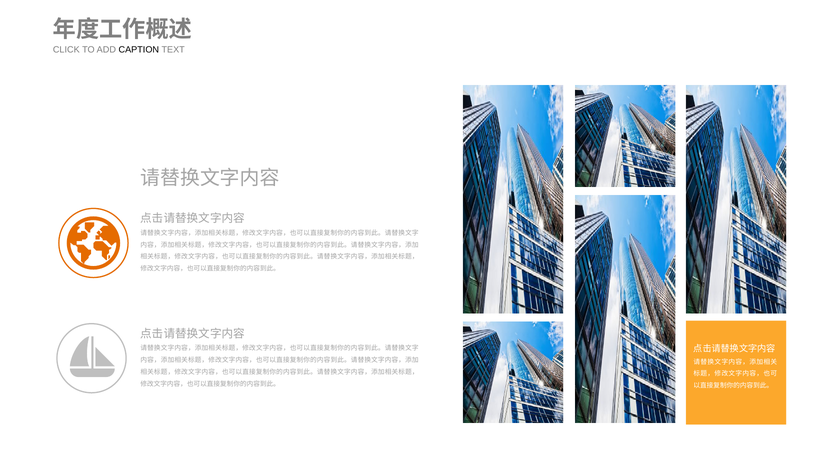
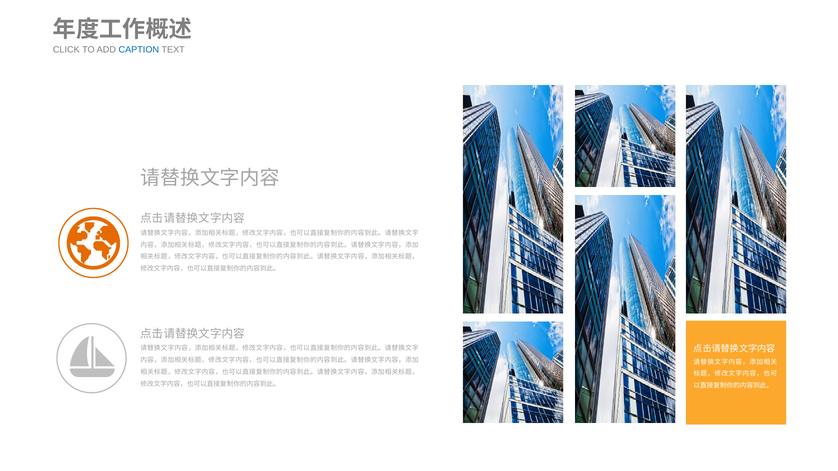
CAPTION colour: black -> blue (139, 50)
